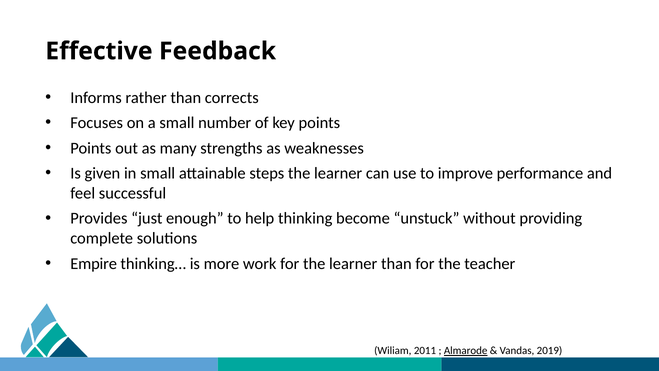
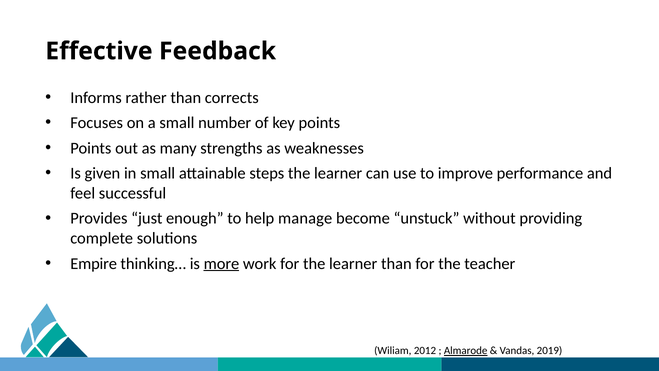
thinking: thinking -> manage (305, 218)
more underline: none -> present (221, 263)
2011: 2011 -> 2012 (425, 350)
